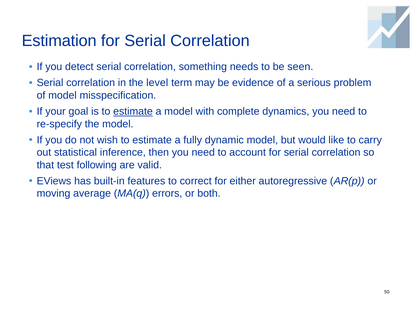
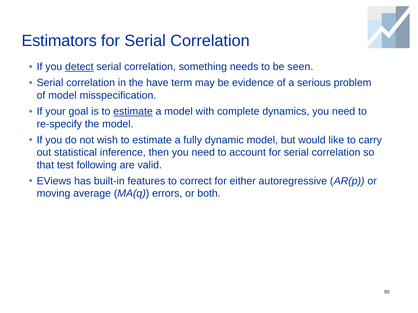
Estimation: Estimation -> Estimators (59, 41)
detect underline: none -> present (79, 67)
level: level -> have (157, 83)
